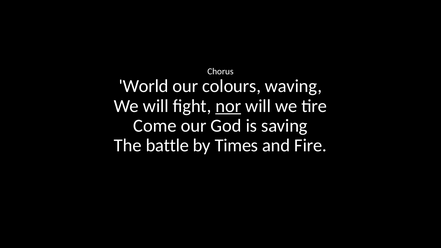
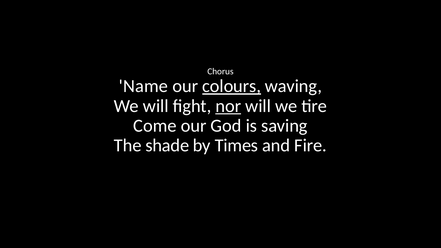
World: World -> Name (143, 86)
colours underline: none -> present (232, 86)
battle: battle -> shade (167, 146)
